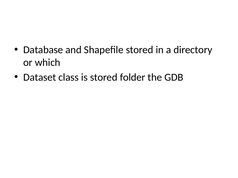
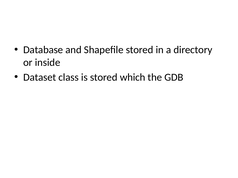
which: which -> inside (48, 63)
folder: folder -> which (133, 77)
